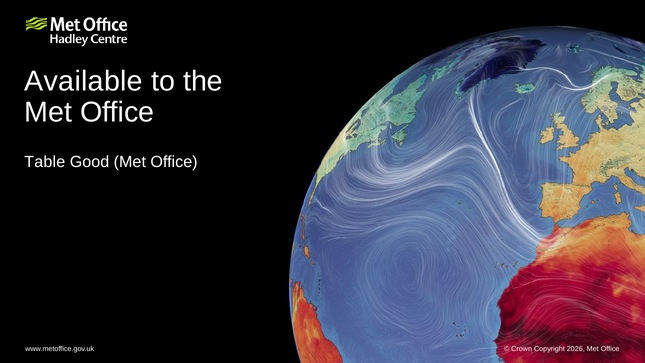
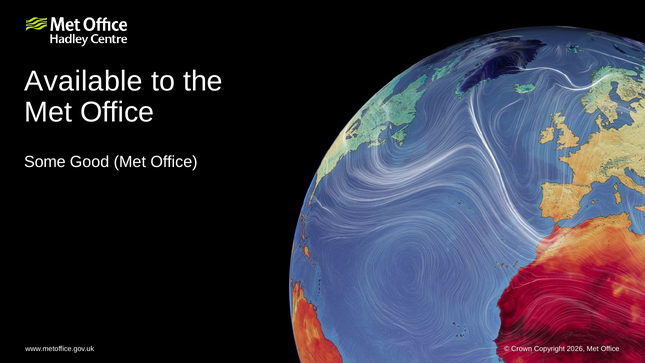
Table: Table -> Some (45, 162)
